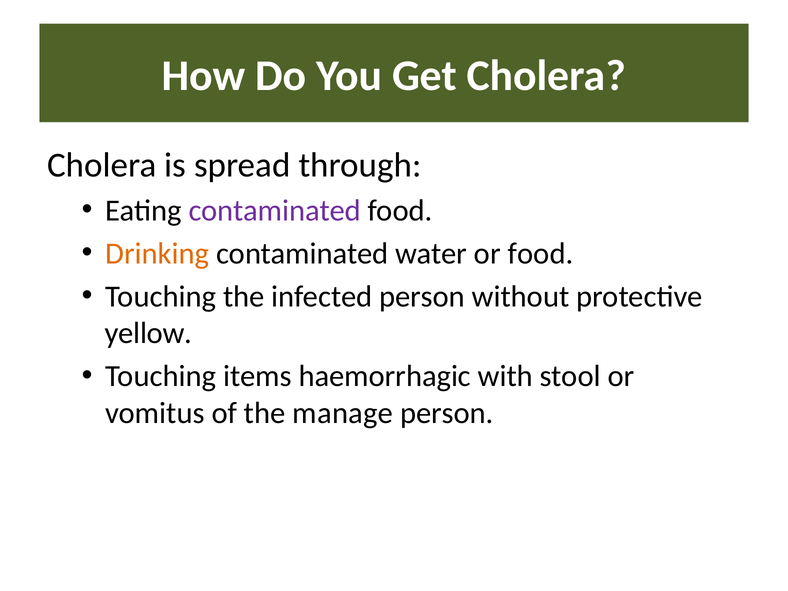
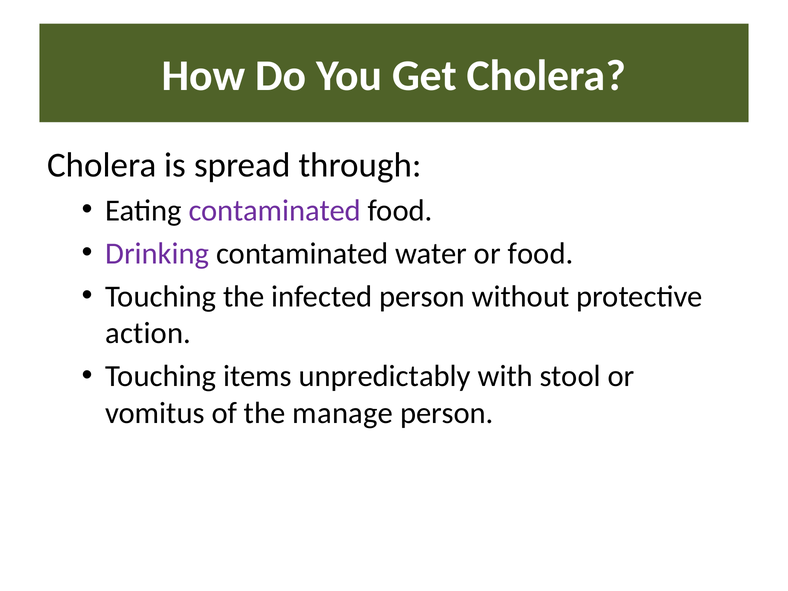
Drinking colour: orange -> purple (157, 253)
yellow: yellow -> action (148, 333)
haemorrhagic: haemorrhagic -> unpredictably (385, 376)
